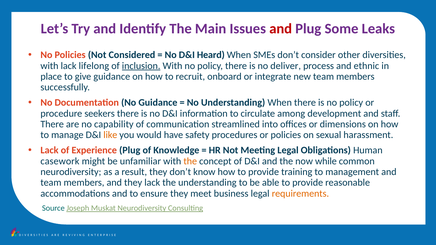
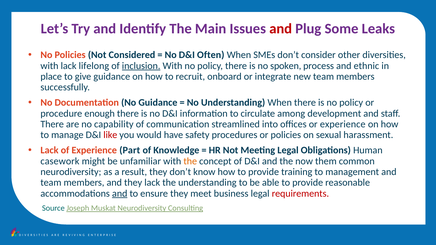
Heard: Heard -> Often (211, 55)
deliver: deliver -> spoken (286, 66)
seekers: seekers -> enough (100, 114)
or dimensions: dimensions -> experience (343, 124)
like colour: orange -> red (110, 135)
Experience Plug: Plug -> Part (130, 150)
while: while -> them (326, 161)
and underline: none -> present (120, 194)
requirements colour: orange -> red (300, 194)
